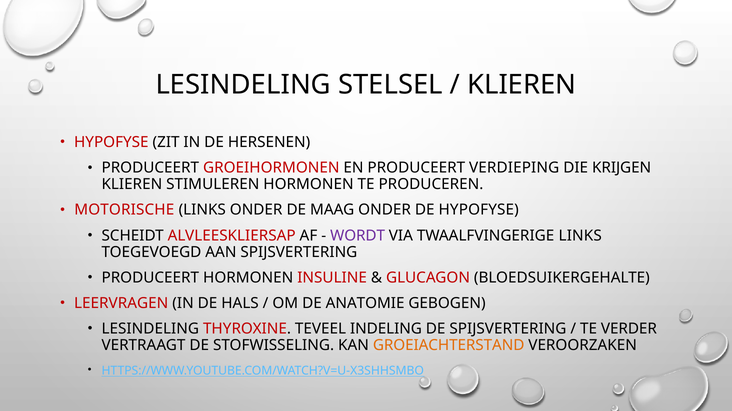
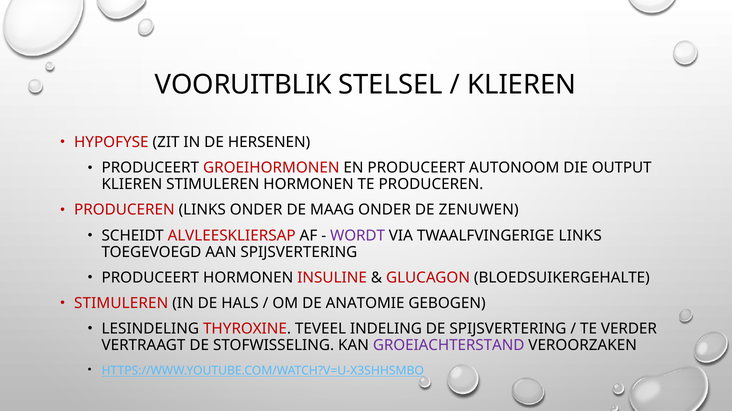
LESINDELING: LESINDELING -> VOORUITBLIK (243, 85)
VERDIEPING: VERDIEPING -> AUTONOOM (514, 168)
KRIJGEN: KRIJGEN -> OUTPUT (622, 168)
MOTORISCHE: MOTORISCHE -> PRODUCEREN (124, 210)
DE HYPOFYSE: HYPOFYSE -> ZENUWEN (479, 210)
LEERVRAGEN: LEERVRAGEN -> STIMULEREN (121, 304)
GROEIACHTERSTAND colour: orange -> purple (449, 346)
